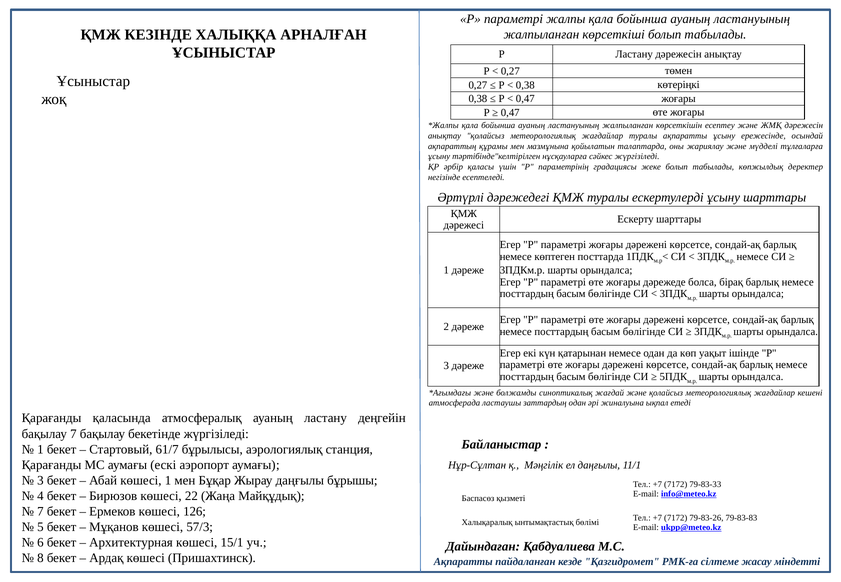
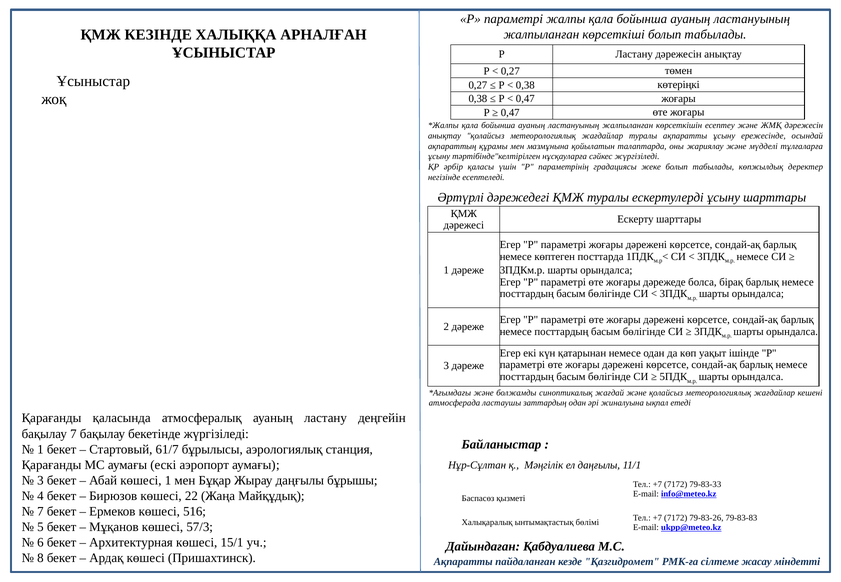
126: 126 -> 516 (195, 512)
